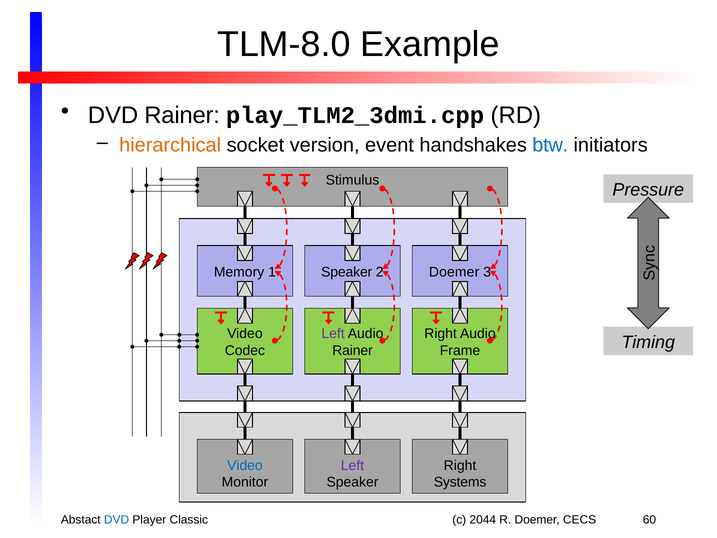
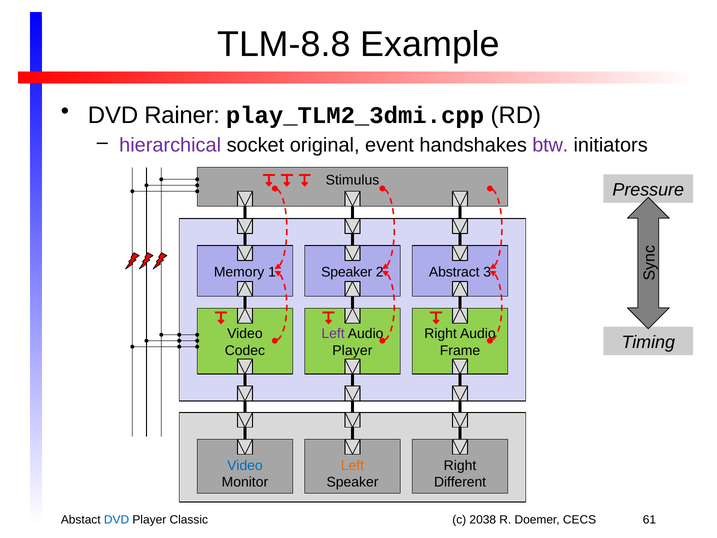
TLM-8.0: TLM-8.0 -> TLM-8.8 (284, 44)
hierarchical colour: orange -> purple (170, 145)
version: version -> original (325, 145)
btw colour: blue -> purple (550, 145)
Doemer: Doemer -> Abstract (454, 272)
Rainer: Rainer -> Player (352, 350)
Left colour: purple -> orange (352, 465)
Systems: Systems -> Different (460, 482)
2044: 2044 -> 2038 (483, 519)
60: 60 -> 61 (649, 519)
